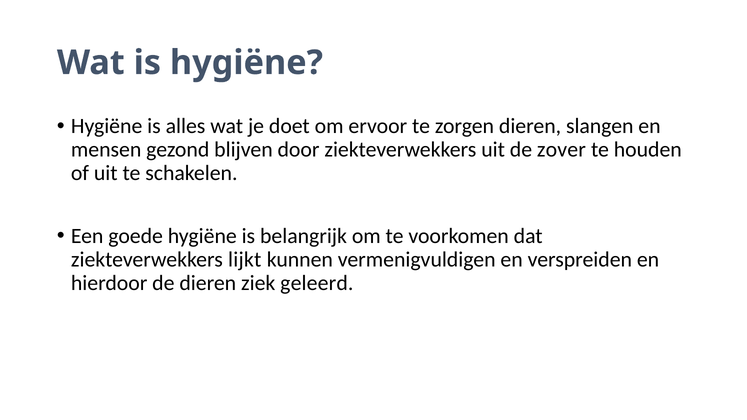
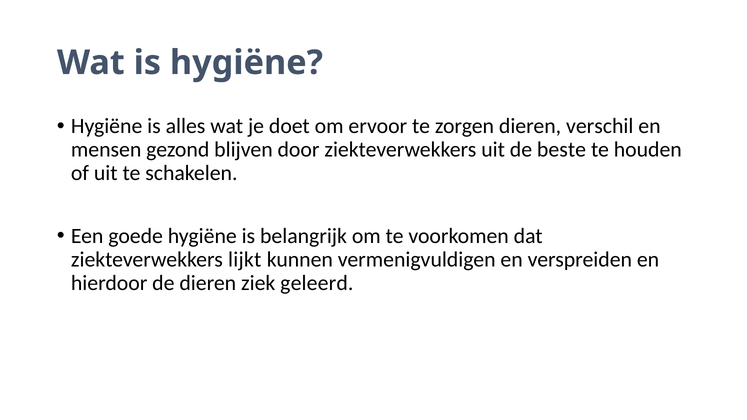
slangen: slangen -> verschil (600, 126)
zover: zover -> beste (562, 150)
